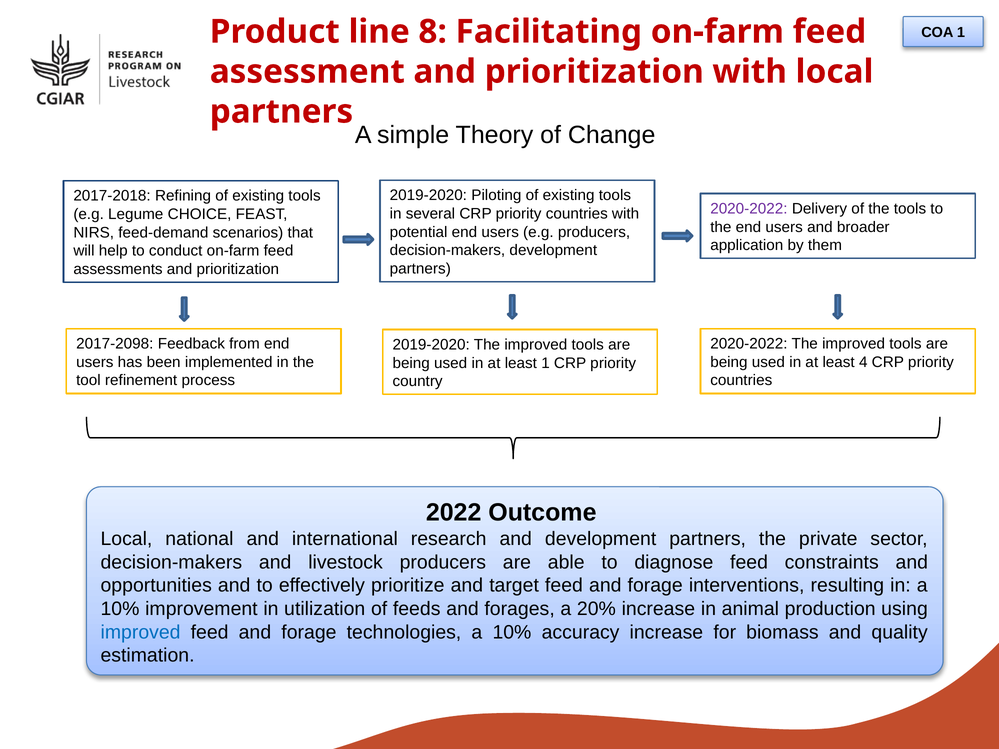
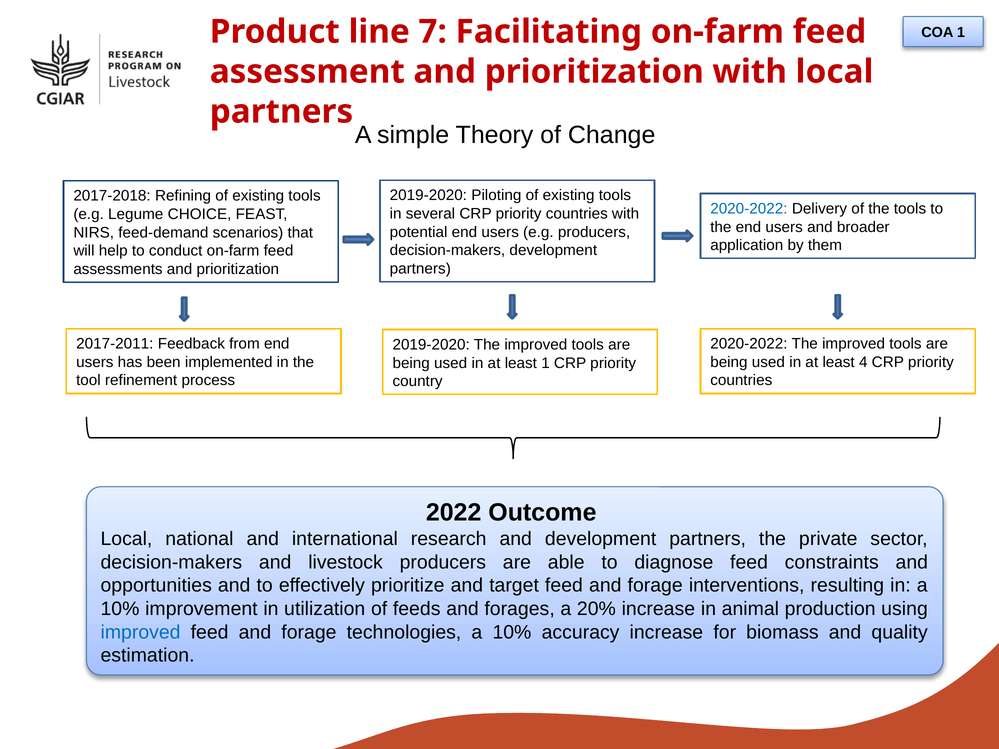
8: 8 -> 7 (433, 32)
2020-2022 colour: purple -> blue (749, 209)
2017-2098: 2017-2098 -> 2017-2011 (115, 344)
